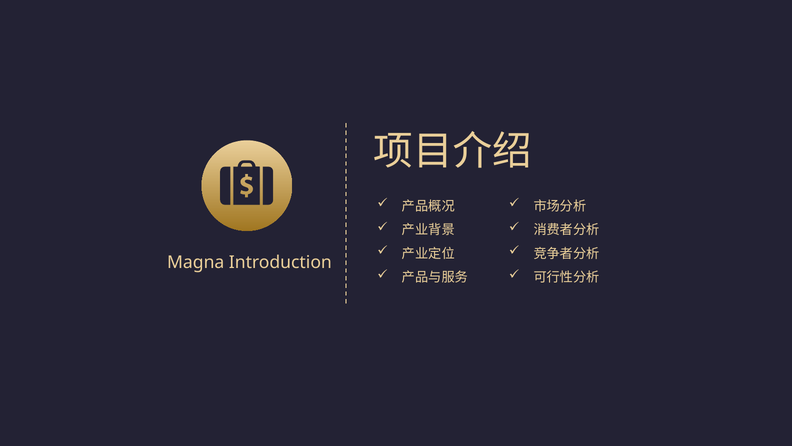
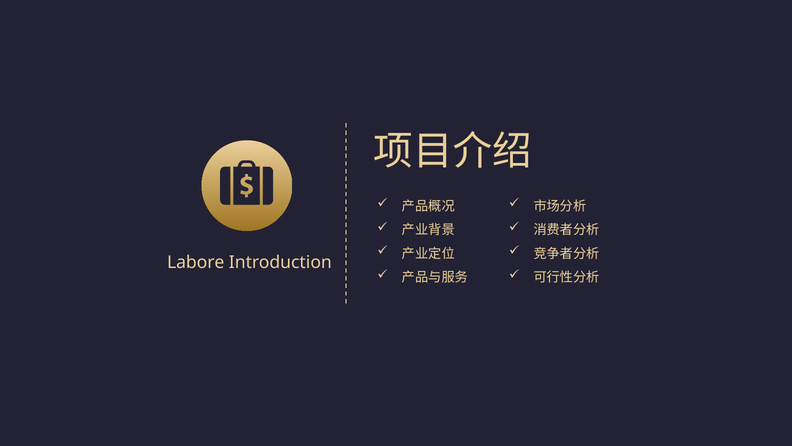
Magna: Magna -> Labore (196, 262)
